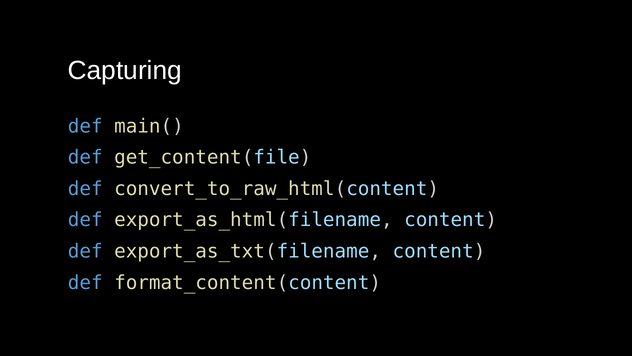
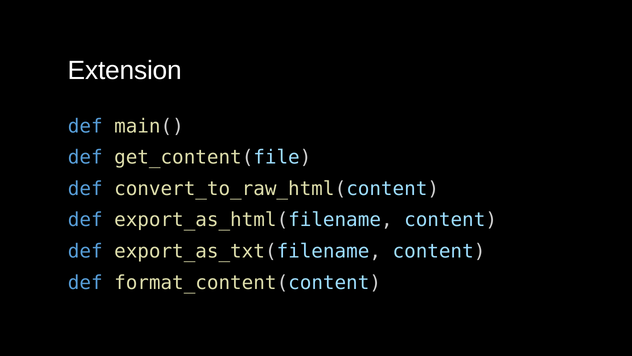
Capturing: Capturing -> Extension (125, 71)
